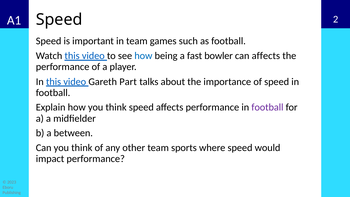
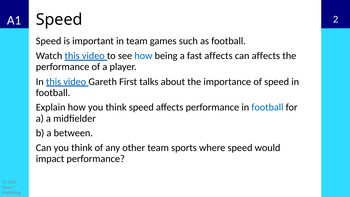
fast bowler: bowler -> affects (219, 56)
Part: Part -> First (128, 82)
football colour: purple -> blue (267, 107)
